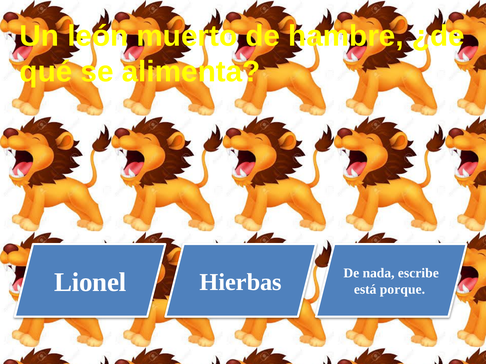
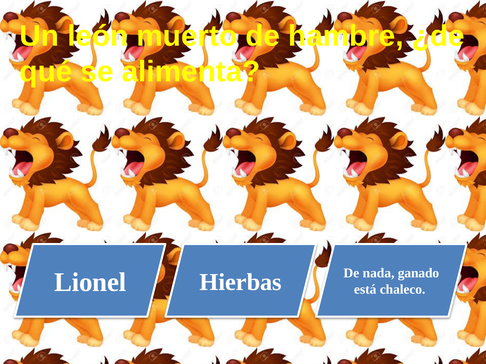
escribe: escribe -> ganado (418, 274)
porque: porque -> chaleco (403, 290)
